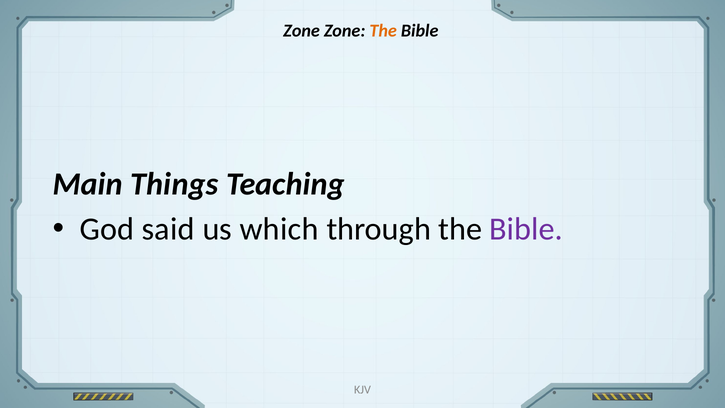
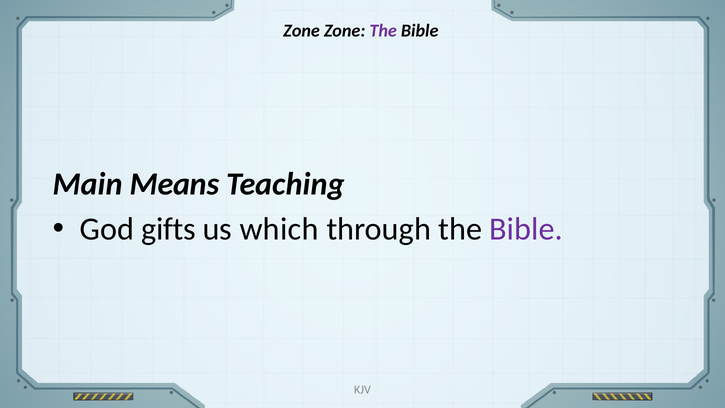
The colour: orange -> purple (383, 31)
Things: Things -> Means (175, 184)
said: said -> gifts (168, 229)
